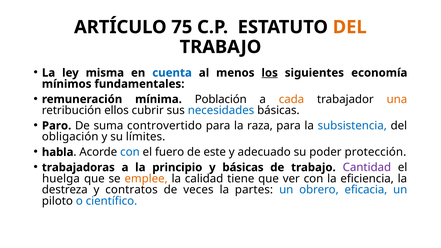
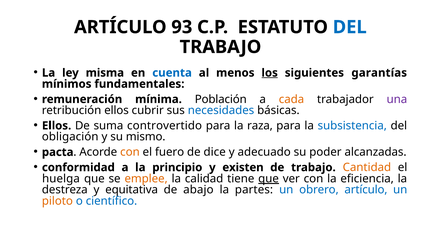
75: 75 -> 93 (182, 27)
DEL colour: orange -> blue (350, 27)
economía: economía -> garantías (379, 73)
una colour: orange -> purple (397, 99)
Paro: Paro -> Ellos (57, 126)
límites: límites -> mismo (146, 137)
habla: habla -> pacta (58, 152)
con colour: blue -> orange (130, 152)
este: este -> dice (215, 152)
protección: protección -> alcanzadas (376, 152)
trabajadoras: trabajadoras -> conformidad (78, 167)
y básicas: básicas -> existen (243, 167)
Cantidad colour: purple -> orange (367, 167)
que underline: none -> present (269, 179)
contratos: contratos -> equitativa (132, 190)
veces: veces -> abajo (198, 190)
obrero eficacia: eficacia -> artículo (366, 190)
piloto colour: black -> orange (57, 201)
